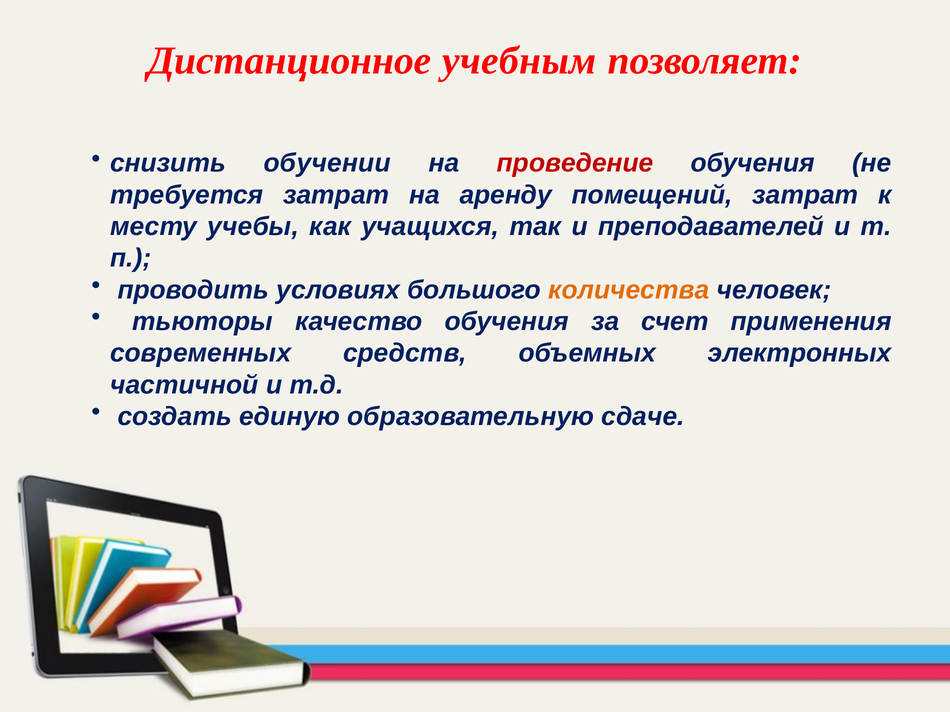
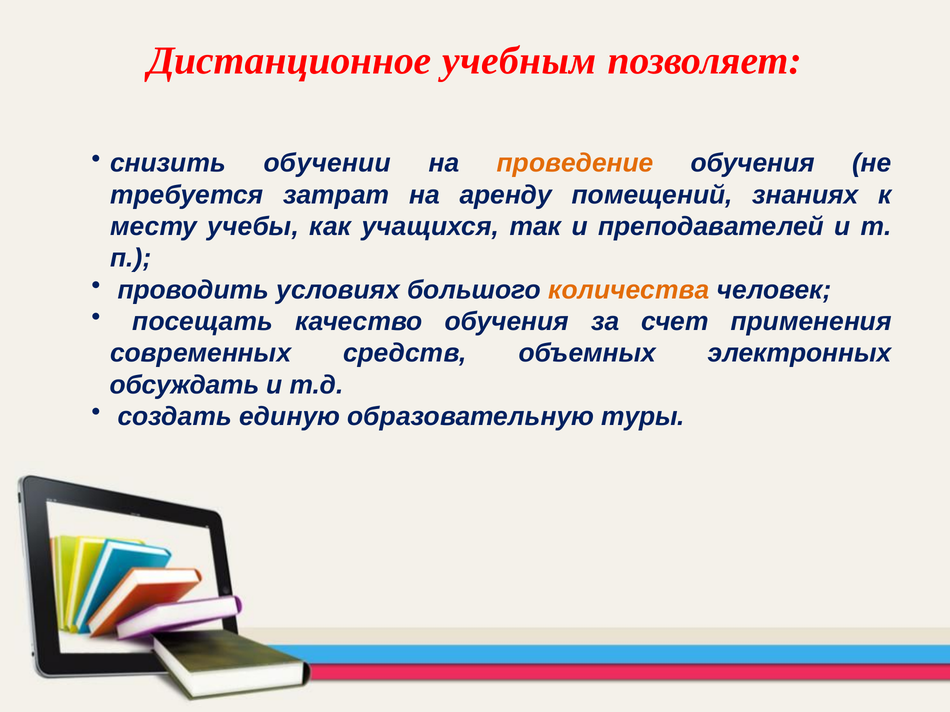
проведение colour: red -> orange (575, 163)
помещений затрат: затрат -> знаниях (805, 195)
тьюторы: тьюторы -> посещать (203, 322)
частичной: частичной -> обсуждать (185, 385)
сдаче: сдаче -> туры (643, 417)
